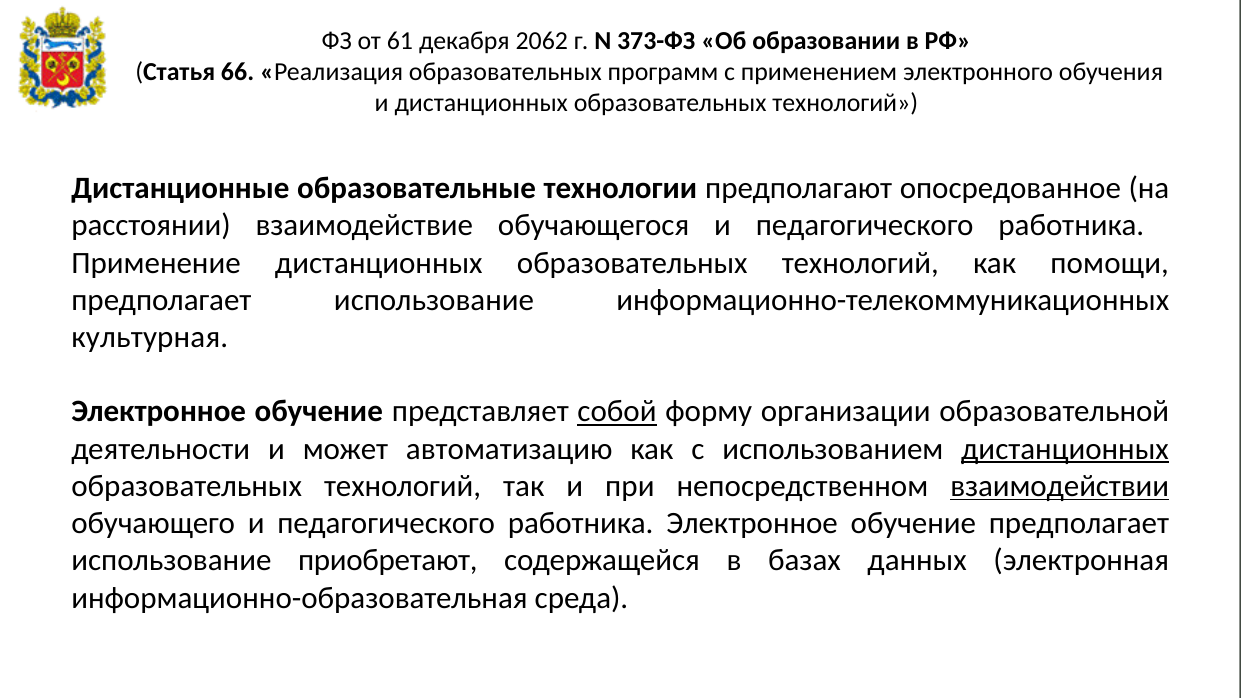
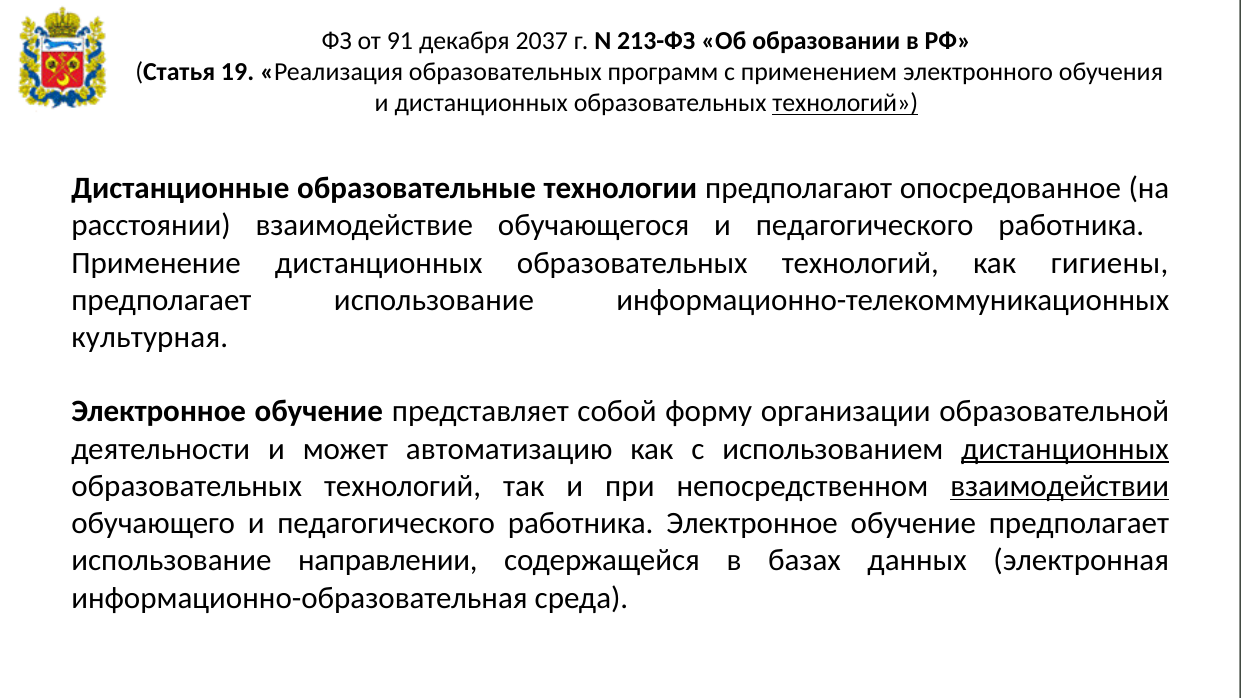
61: 61 -> 91 (400, 41)
2062: 2062 -> 2037 (542, 41)
373-ФЗ: 373-ФЗ -> 213-ФЗ (656, 41)
66: 66 -> 19 (238, 72)
технологий underline: none -> present (845, 103)
помощи: помощи -> гигиены (1110, 263)
собой underline: present -> none (617, 412)
приобретают: приобретают -> направлении (388, 561)
